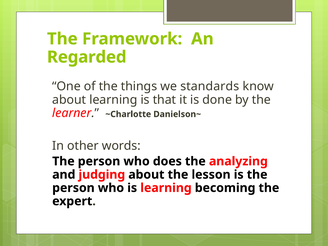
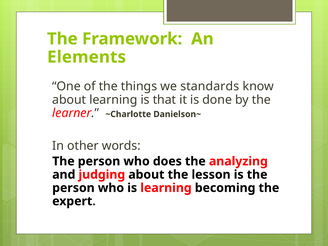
Regarded: Regarded -> Elements (87, 57)
